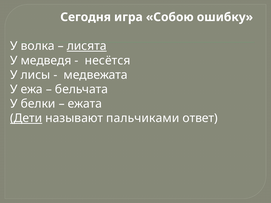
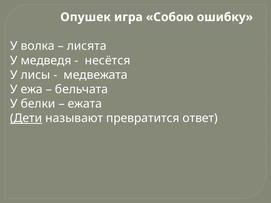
Сегодня: Сегодня -> Опушек (86, 17)
лисята underline: present -> none (87, 46)
пальчиками: пальчиками -> превратится (143, 118)
